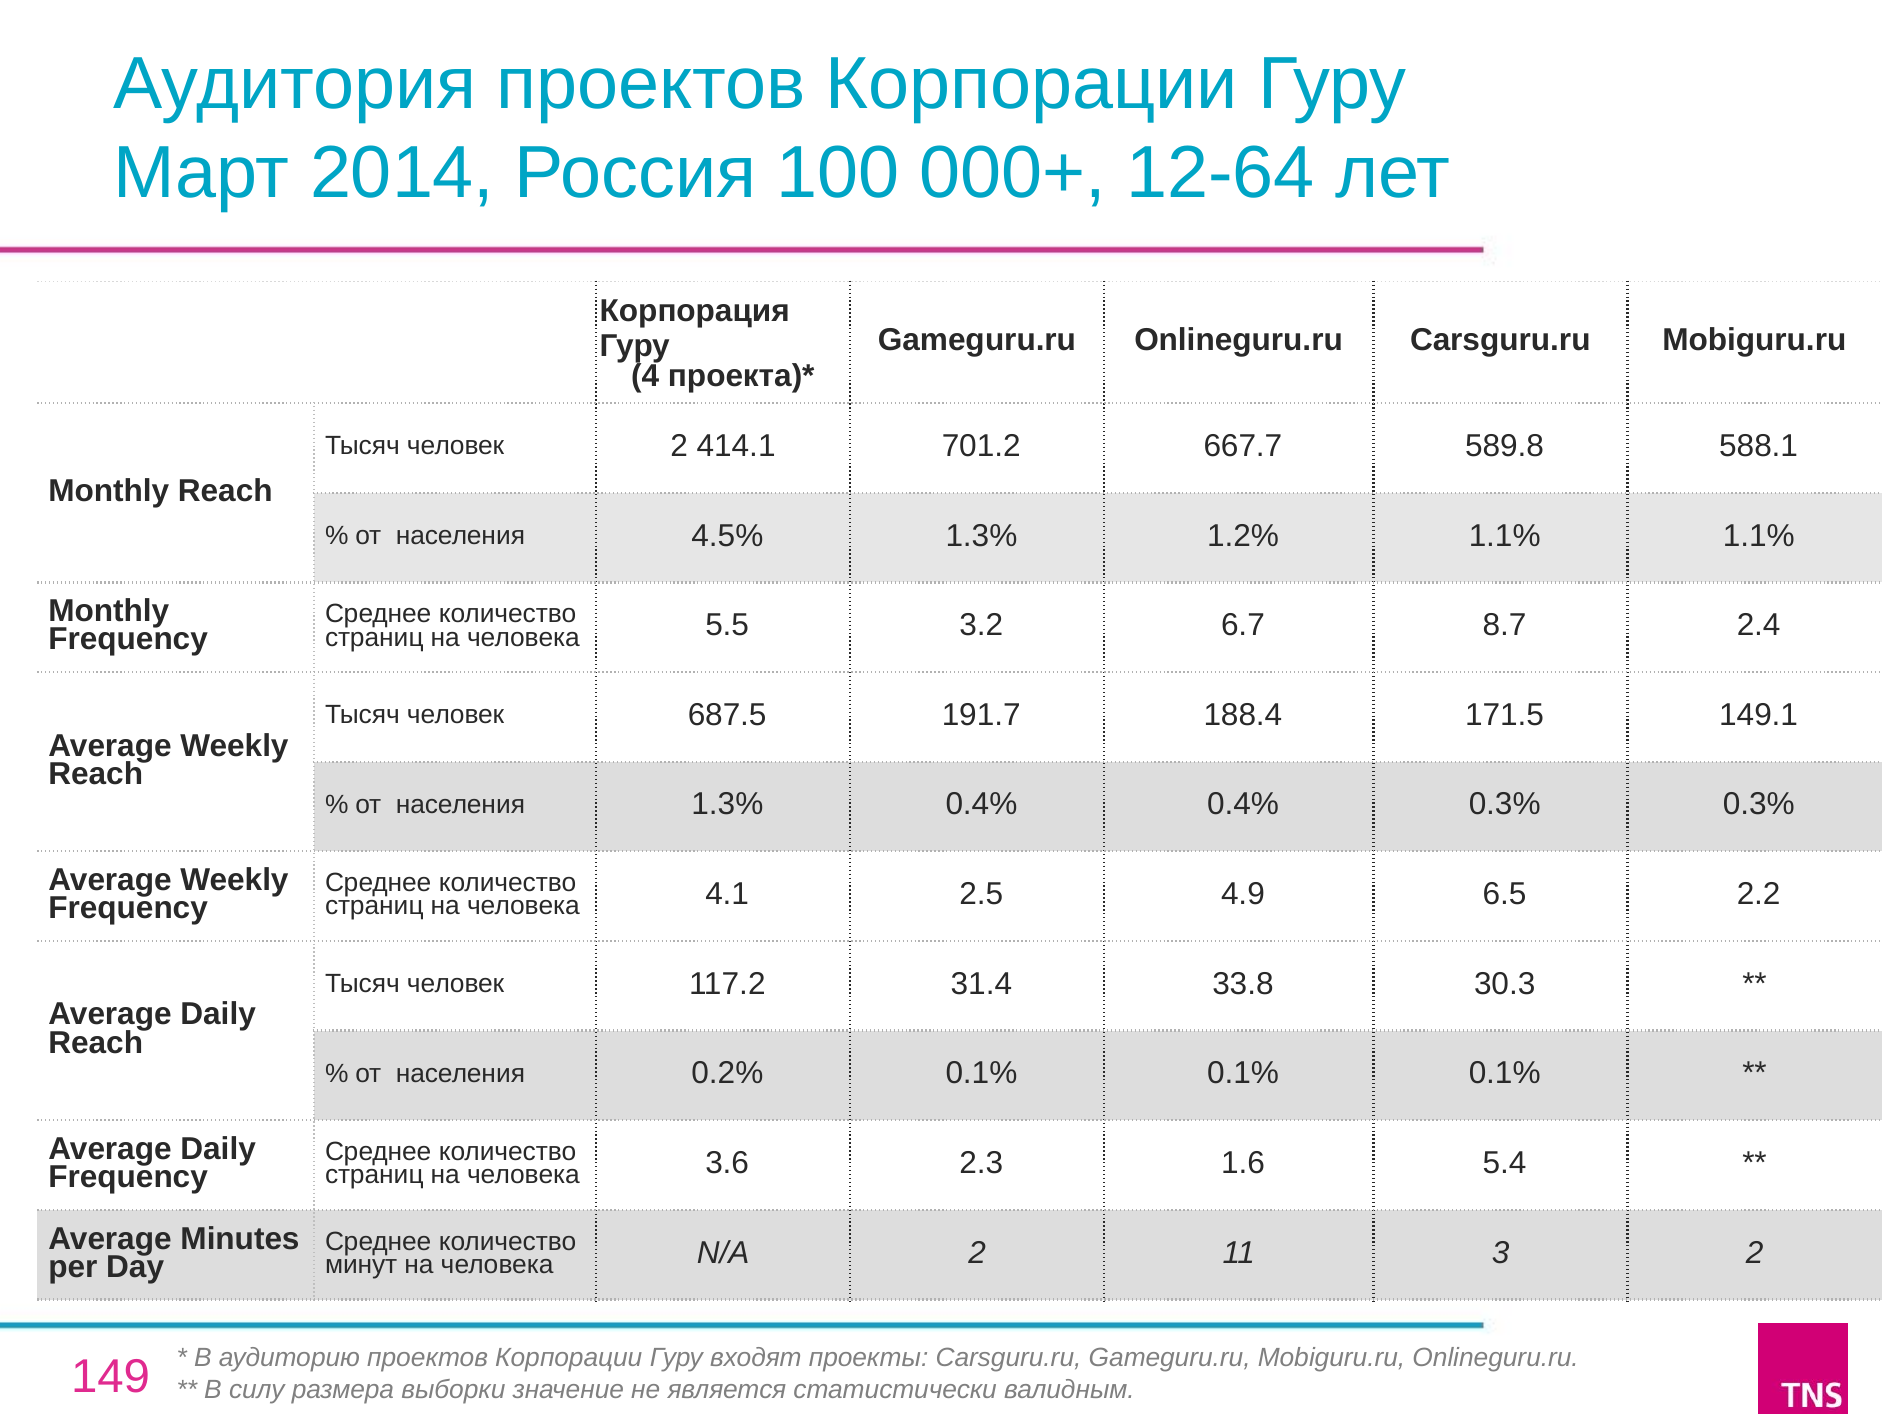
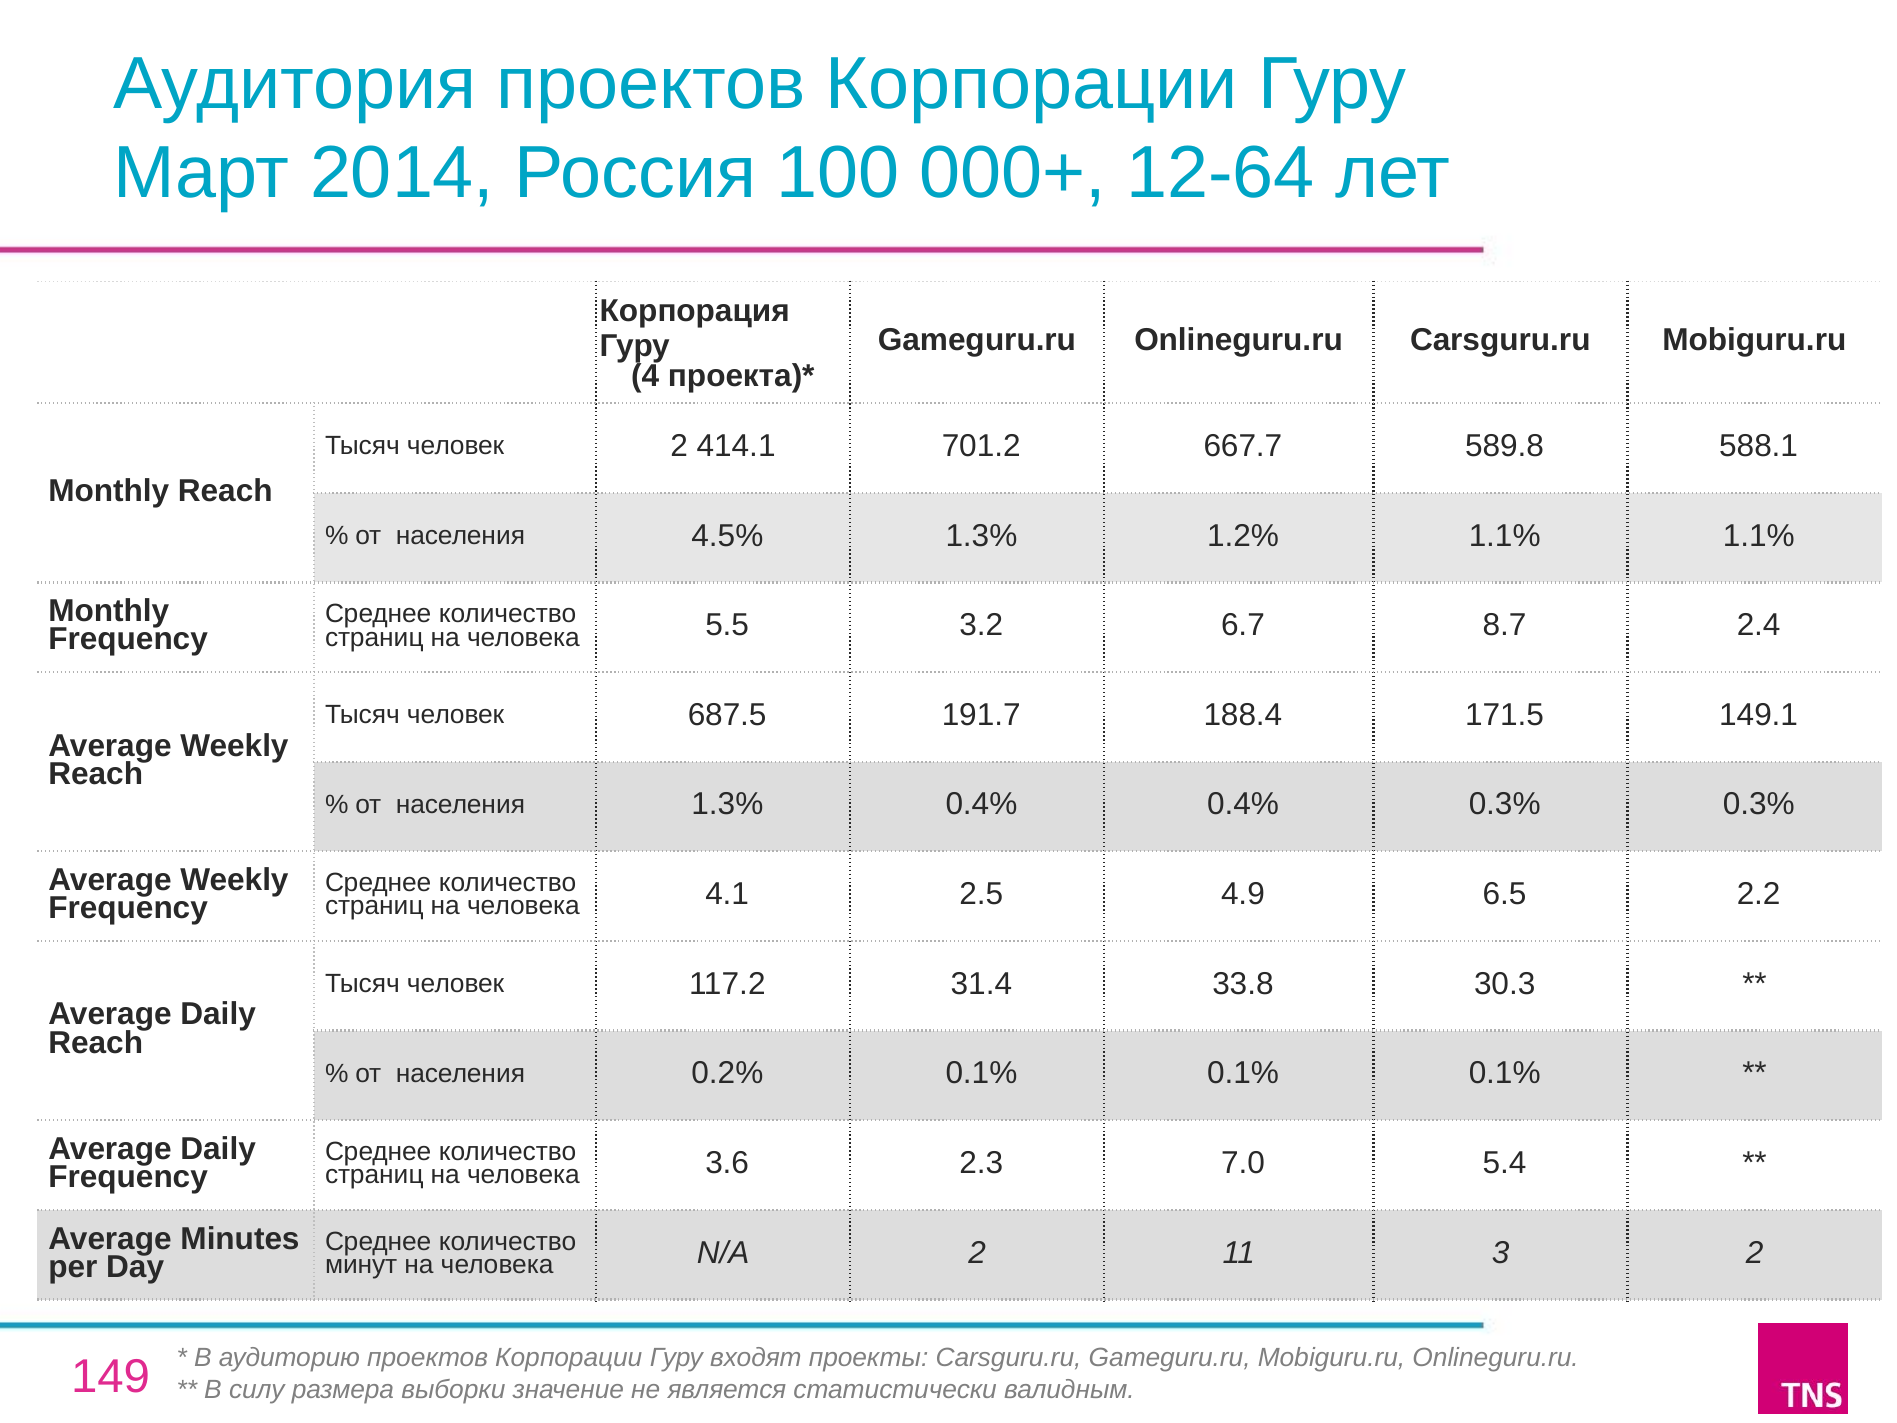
1.6: 1.6 -> 7.0 (1243, 1163)
